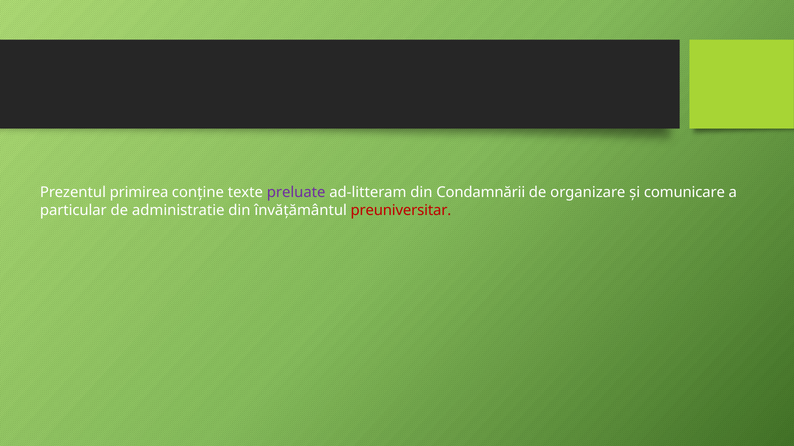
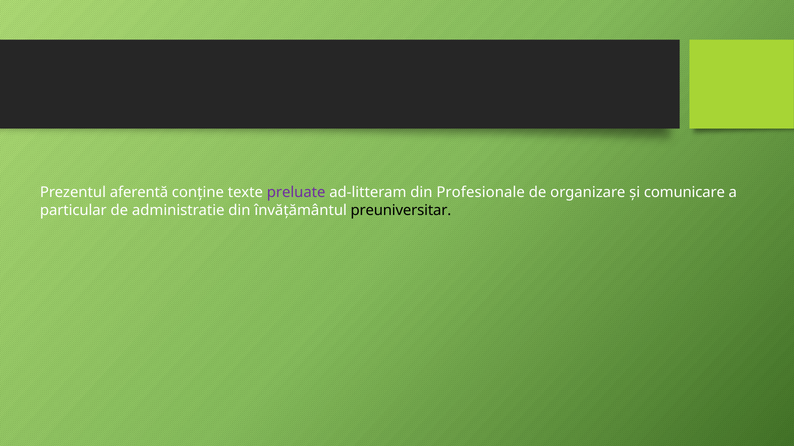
primirea: primirea -> aferentă (139, 193)
Condamnării: Condamnării -> Profesionale (481, 193)
preuniversitar colour: red -> black (401, 211)
